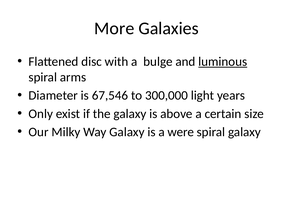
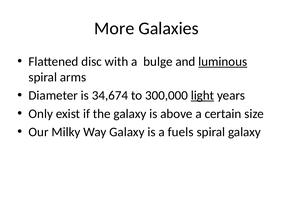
67,546: 67,546 -> 34,674 (110, 95)
light underline: none -> present (202, 95)
were: were -> fuels (181, 132)
